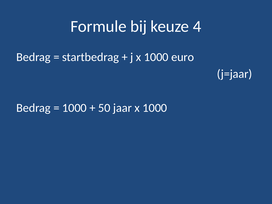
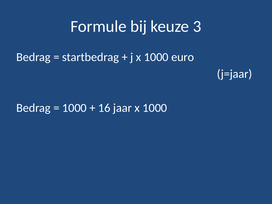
4: 4 -> 3 (197, 26)
50: 50 -> 16 (104, 108)
